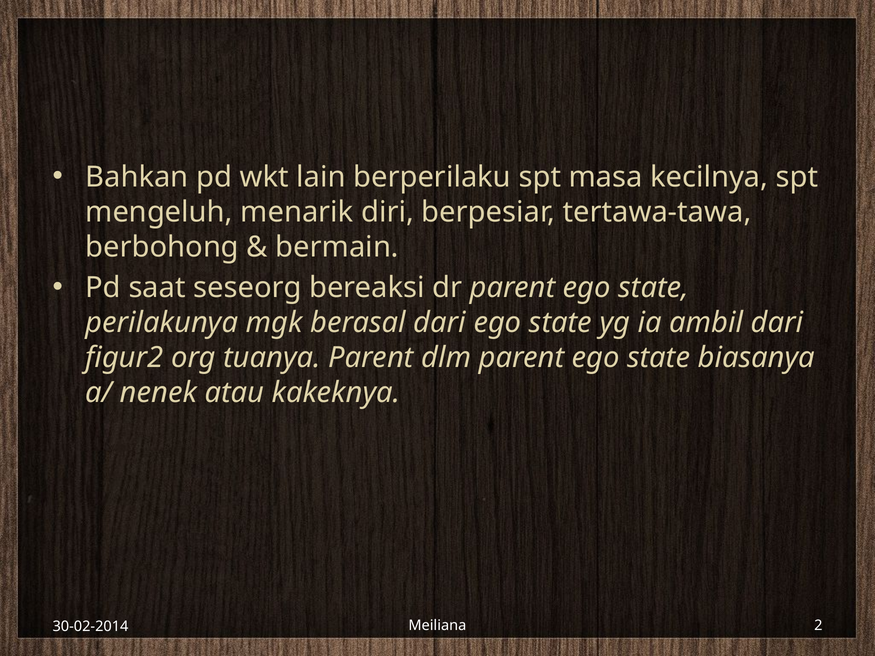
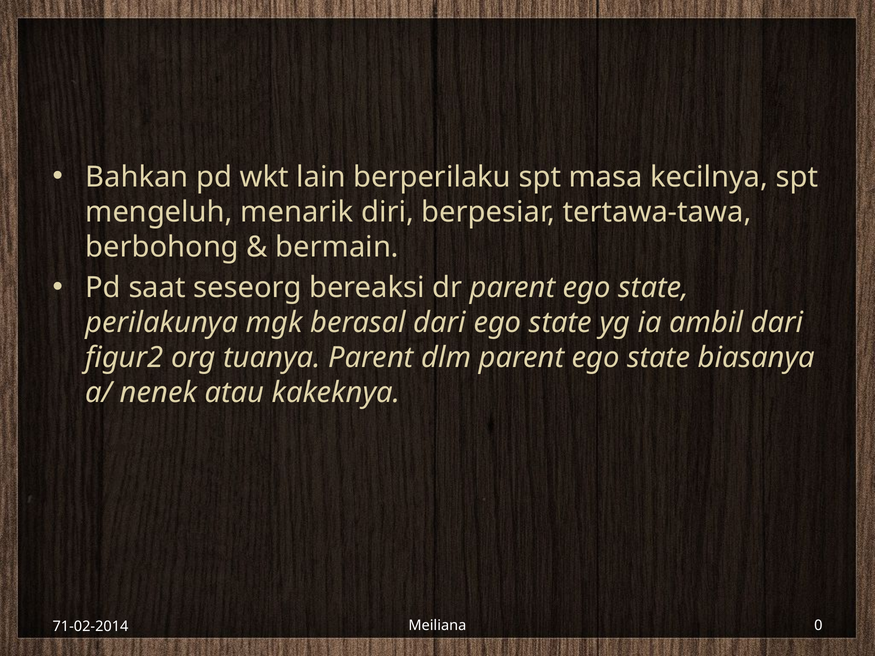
2: 2 -> 0 (818, 626)
30-02-2014: 30-02-2014 -> 71-02-2014 (90, 627)
